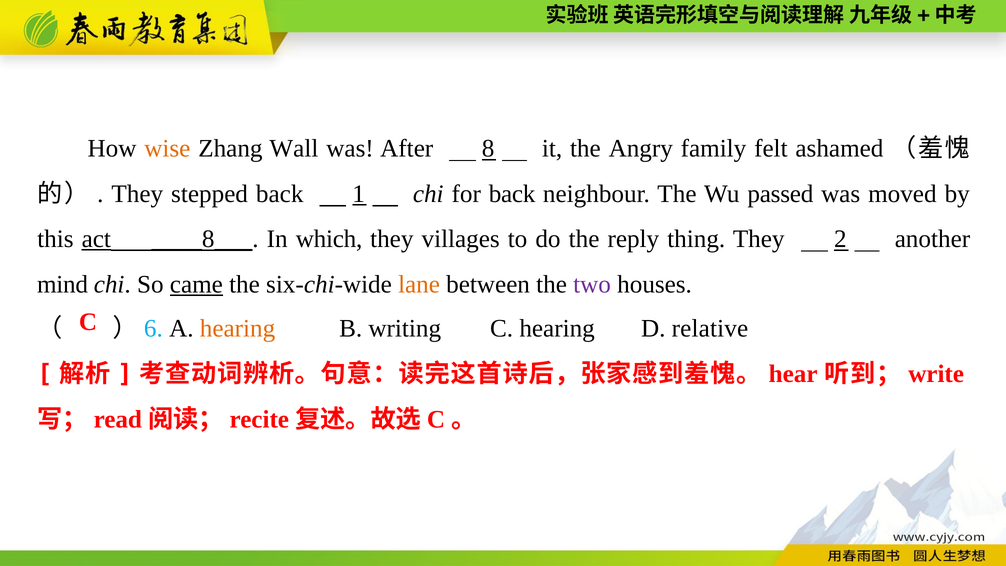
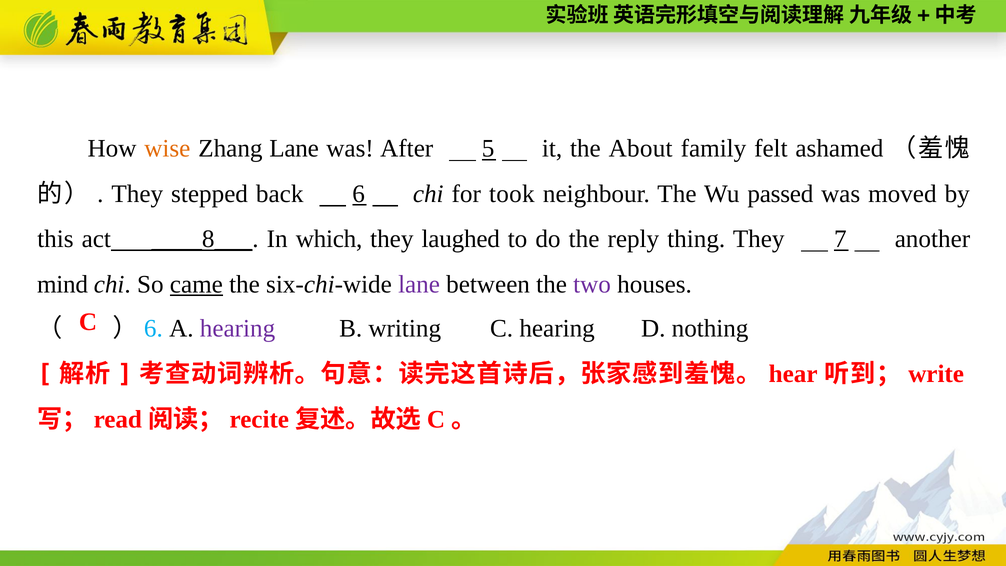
Zhang Wall: Wall -> Lane (294, 148)
8: 8 -> 5 (488, 148)
Angry: Angry -> About (641, 148)
1: 1 -> 6 (359, 194)
for back: back -> took (512, 194)
act underline: present -> none (96, 239)
villages: villages -> laughed (461, 239)
2: 2 -> 7 (840, 239)
lane colour: orange -> purple (419, 284)
hearing colour: orange -> purple (238, 329)
relative: relative -> nothing (710, 329)
